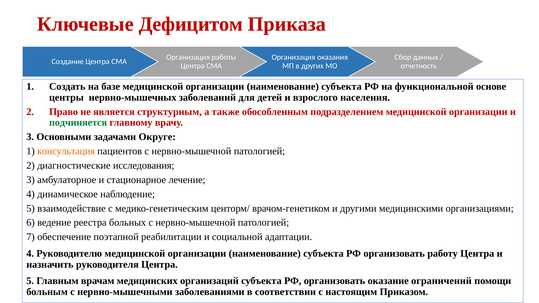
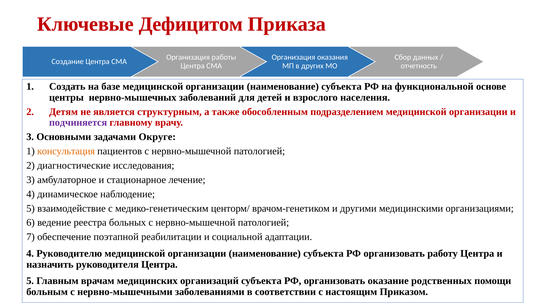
Право: Право -> Детям (64, 112)
подчиняется colour: green -> purple (78, 123)
ограничений: ограничений -> родственных (441, 281)
